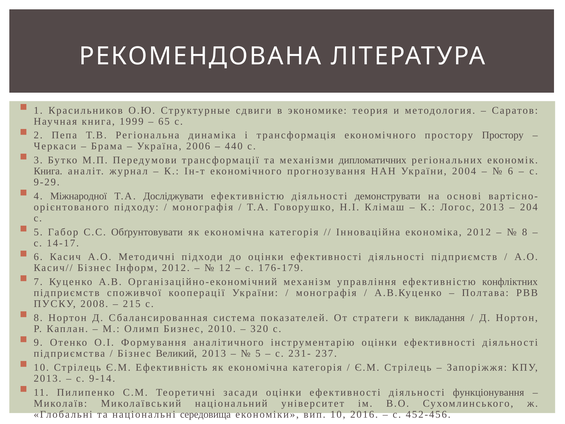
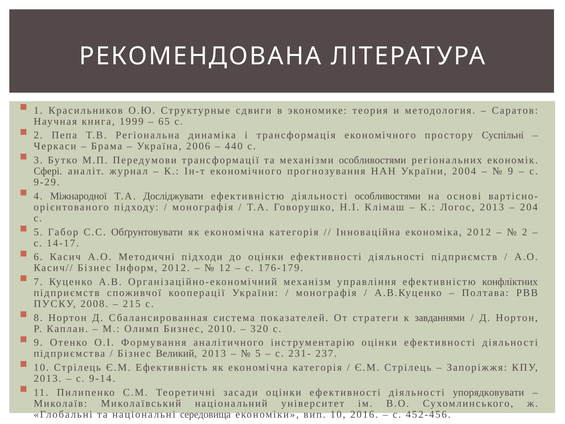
простору Простору: Простору -> Суспільні (503, 135)
механізми дипломатичних: дипломатичних -> особливостями (372, 160)
Книга: Книга -> Сфері (48, 171)
6: 6 -> 9 (510, 171)
діяльності демонструвати: демонструвати -> особливостями (388, 196)
8: 8 -> 2 (525, 232)
викладання: викладання -> завданнями (440, 317)
функціонування: функціонування -> упорядковувати (488, 392)
